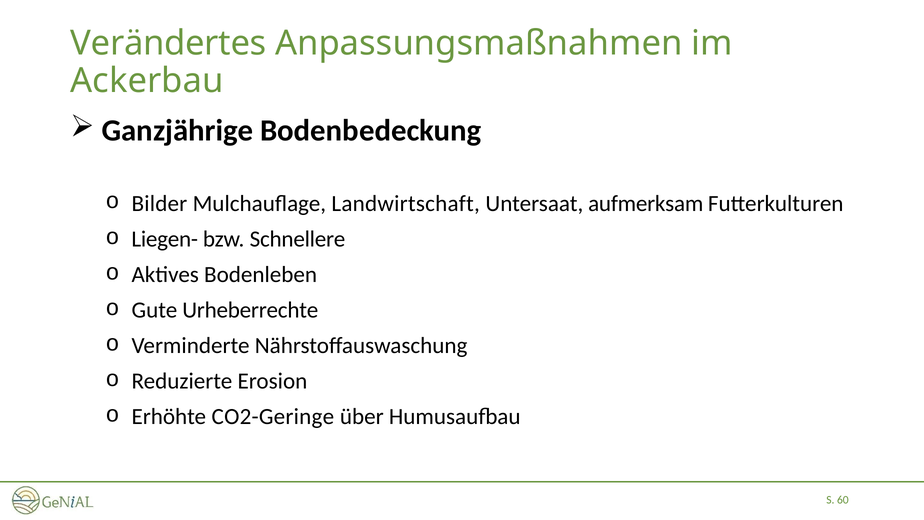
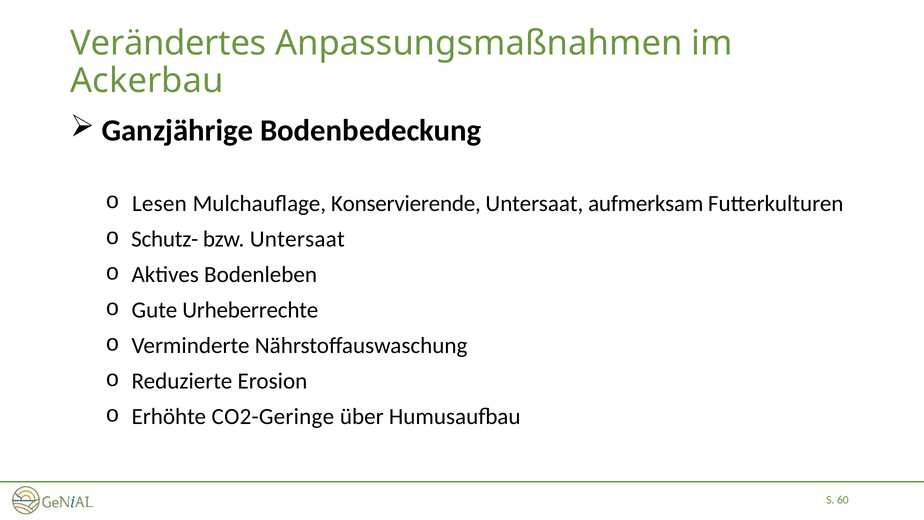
Bilder: Bilder -> Lesen (159, 203)
Landwirtschaft: Landwirtschaft -> Konservierende (406, 203)
Liegen-: Liegen- -> Schutz- (165, 239)
bzw Schnellere: Schnellere -> Untersaat (297, 239)
